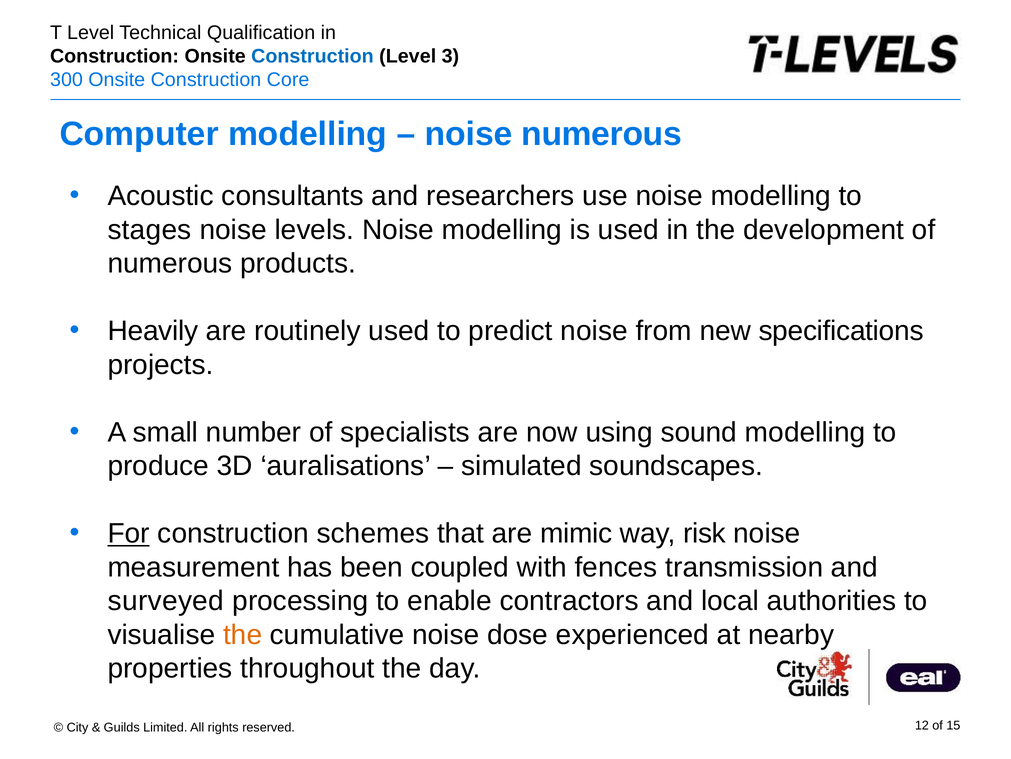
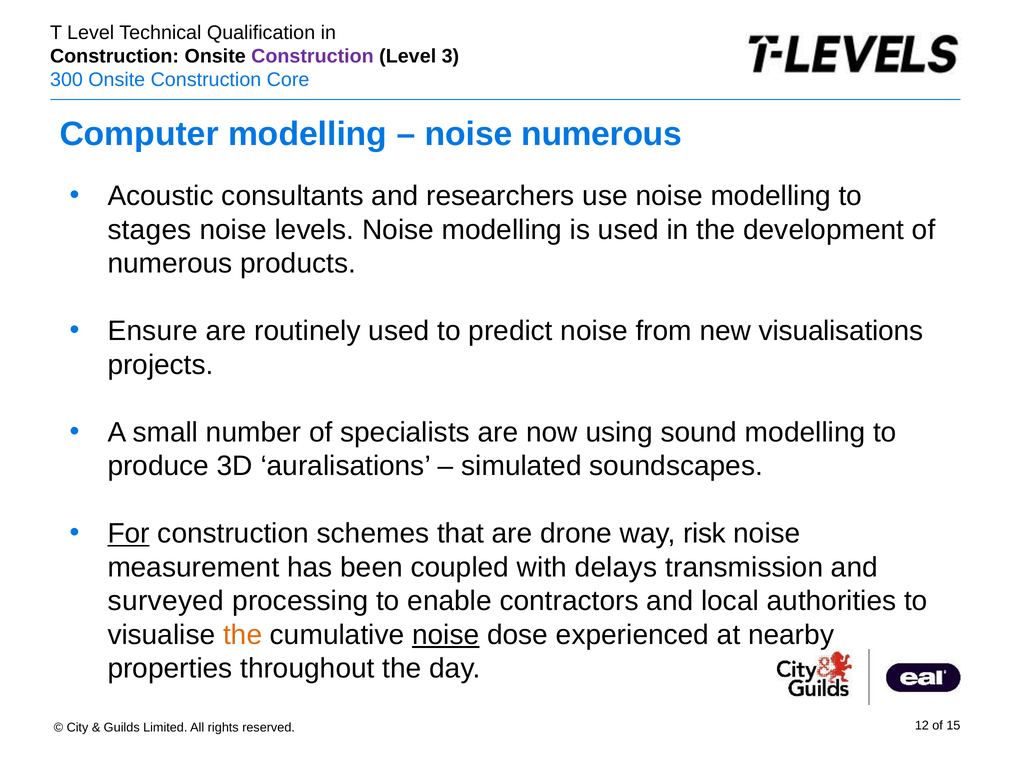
Construction colour: blue -> purple (312, 56)
Heavily: Heavily -> Ensure (153, 331)
specifications: specifications -> visualisations (841, 331)
mimic: mimic -> drone (576, 533)
fences: fences -> delays (616, 567)
noise underline: none -> present (446, 634)
